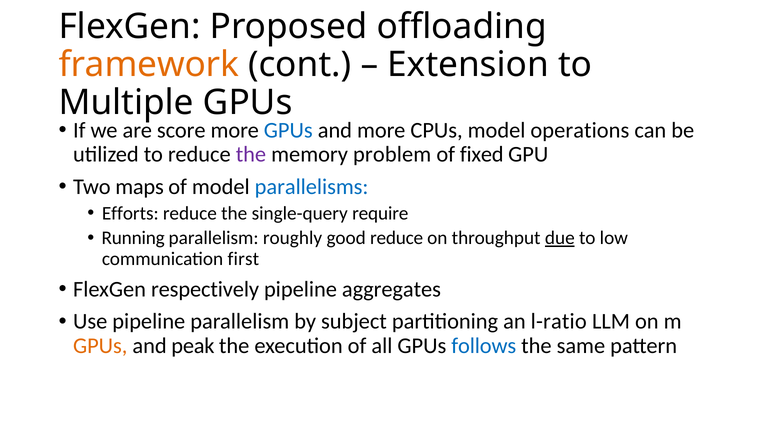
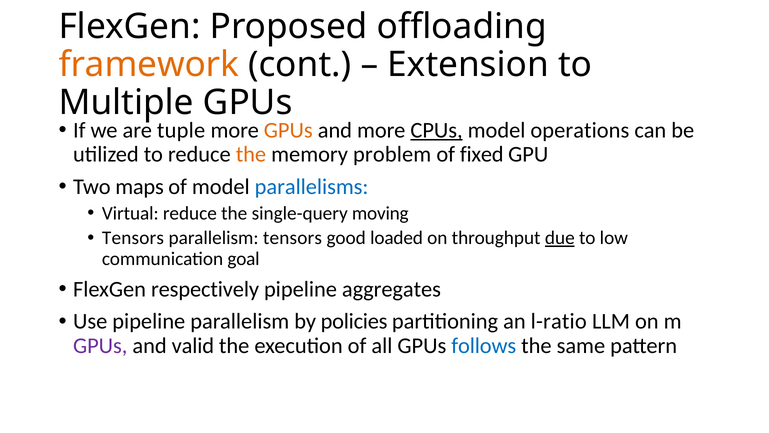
score: score -> tuple (181, 130)
GPUs colour: blue -> orange (288, 130)
CPUs underline: none -> present (437, 130)
the colour: purple -> orange (251, 154)
Efforts: Efforts -> Virtual (130, 213)
require: require -> moving (380, 213)
Running: Running -> Tensors (133, 238)
parallelism roughly: roughly -> tensors (292, 238)
good reduce: reduce -> loaded (397, 238)
first: first -> goal (244, 259)
subject: subject -> policies (354, 321)
GPUs colour: orange -> purple (100, 345)
peak: peak -> valid (193, 345)
